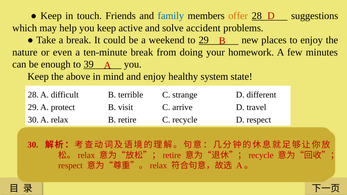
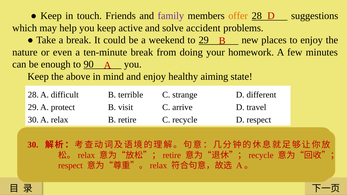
family colour: blue -> purple (171, 16)
39: 39 -> 90 (89, 64)
system: system -> aiming (214, 77)
